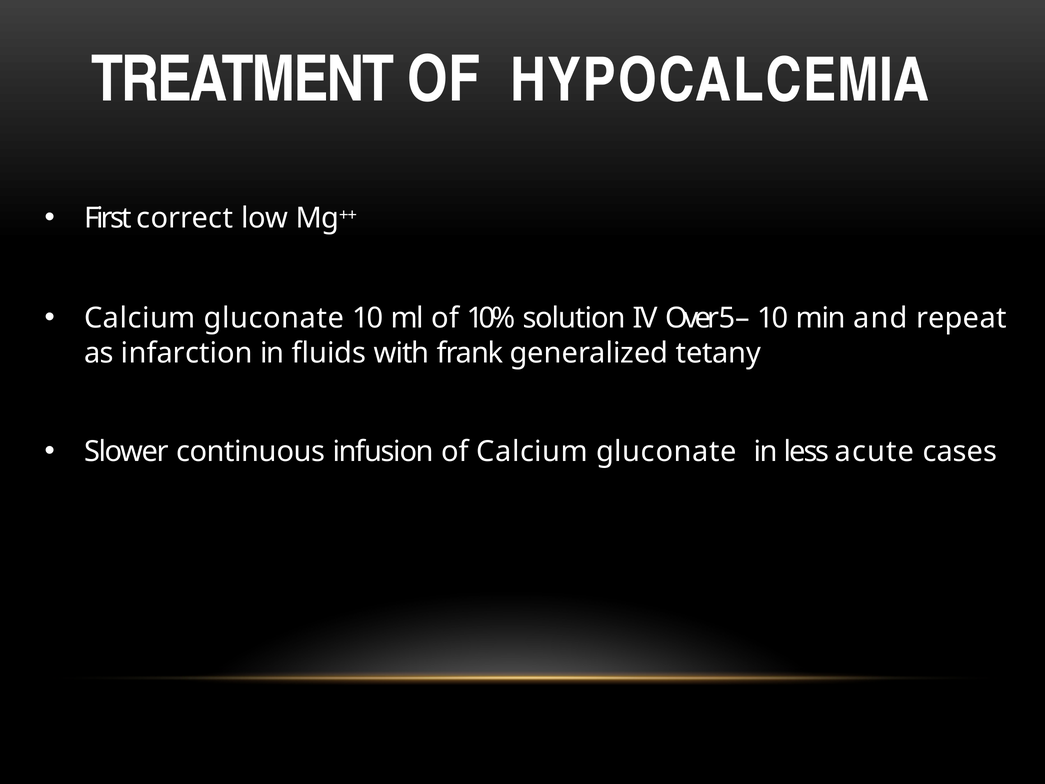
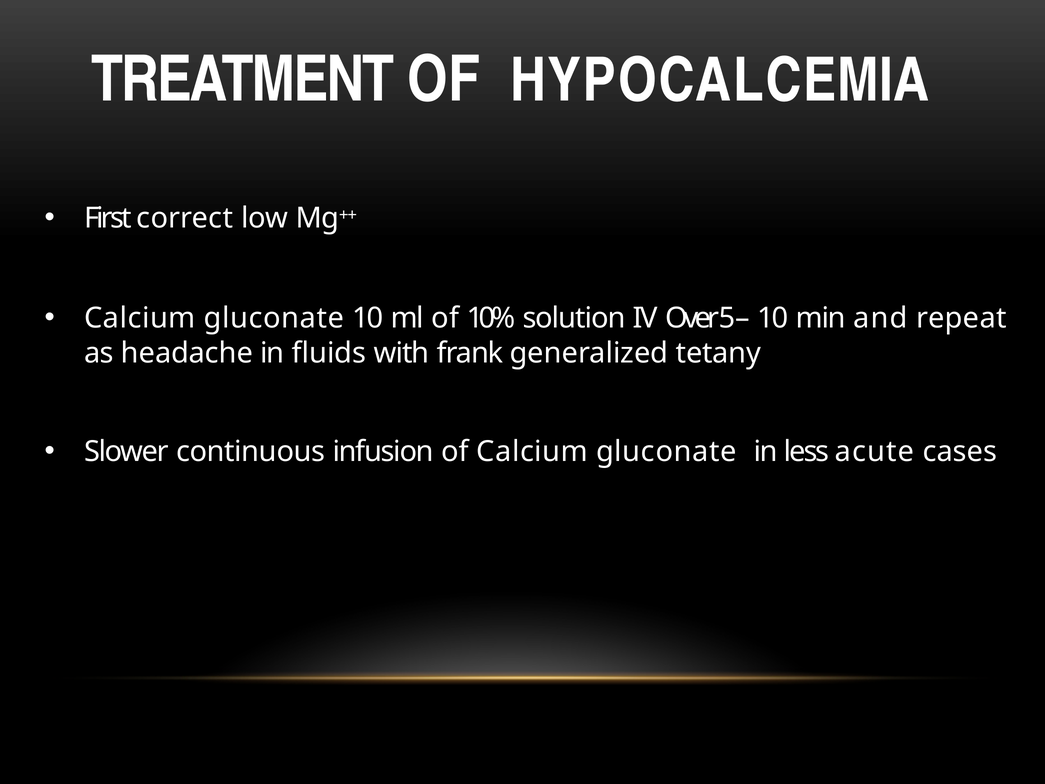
infarction: infarction -> headache (187, 353)
